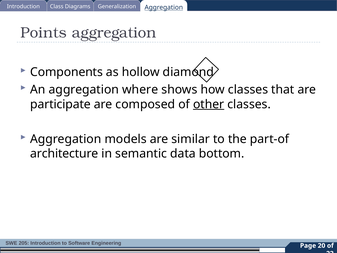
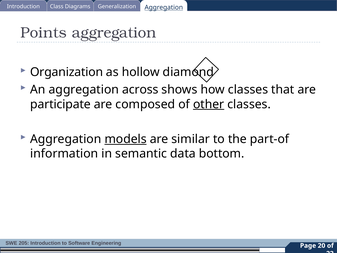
Components: Components -> Organization (67, 72)
where: where -> across (140, 90)
models underline: none -> present (126, 139)
architecture: architecture -> information (64, 154)
